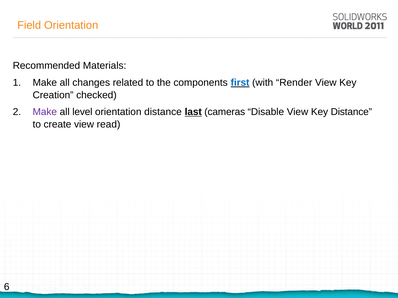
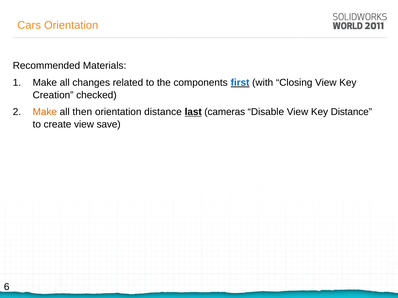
Field: Field -> Cars (29, 25)
Render: Render -> Closing (294, 83)
Make colour: purple -> orange (45, 112)
level: level -> then (82, 112)
read: read -> save (109, 125)
